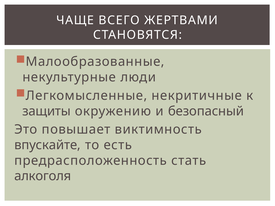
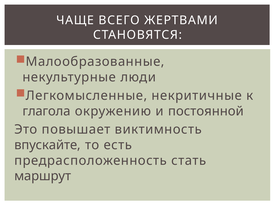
защиты: защиты -> глагола (46, 111)
безопасный: безопасный -> постоянной (206, 111)
алкоголя: алкоголя -> маршрут (43, 176)
